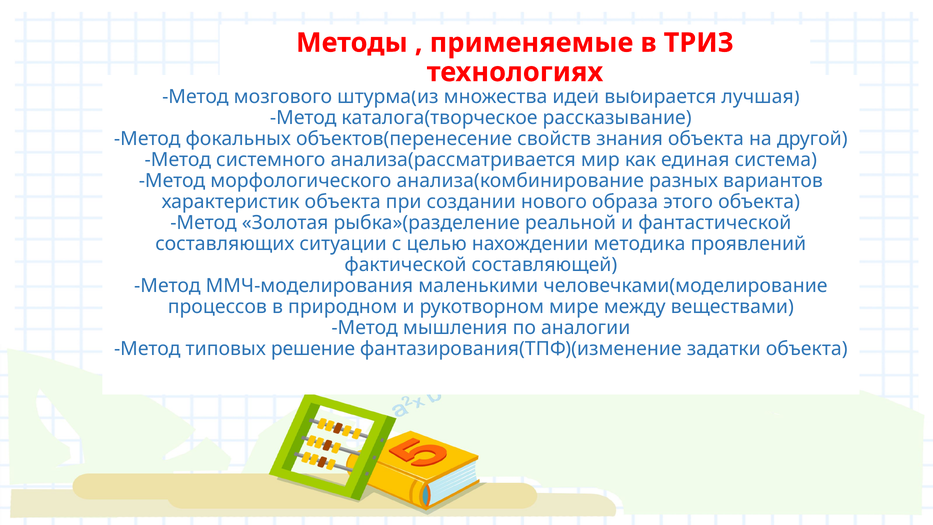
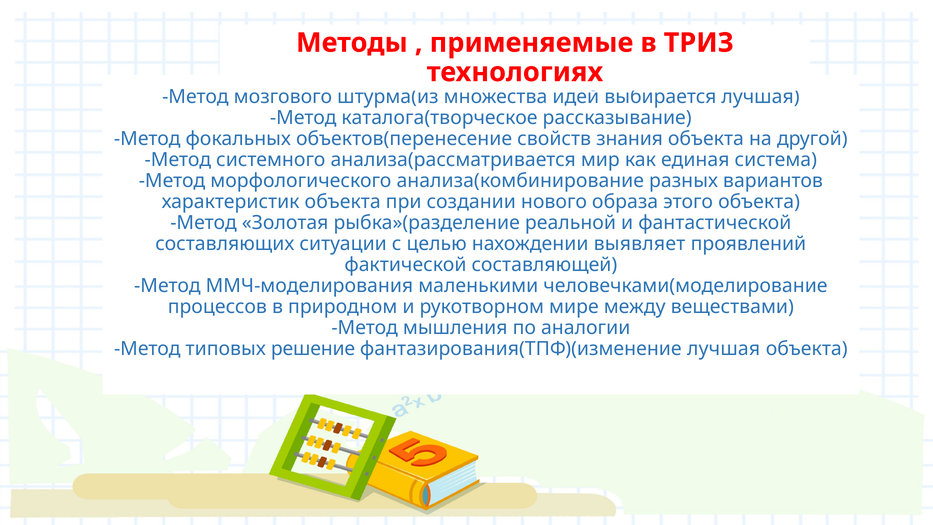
методика: методика -> выявляет (639, 244)
фантазирования(ТПФ)(изменение задатки: задатки -> лучшая (724, 349)
